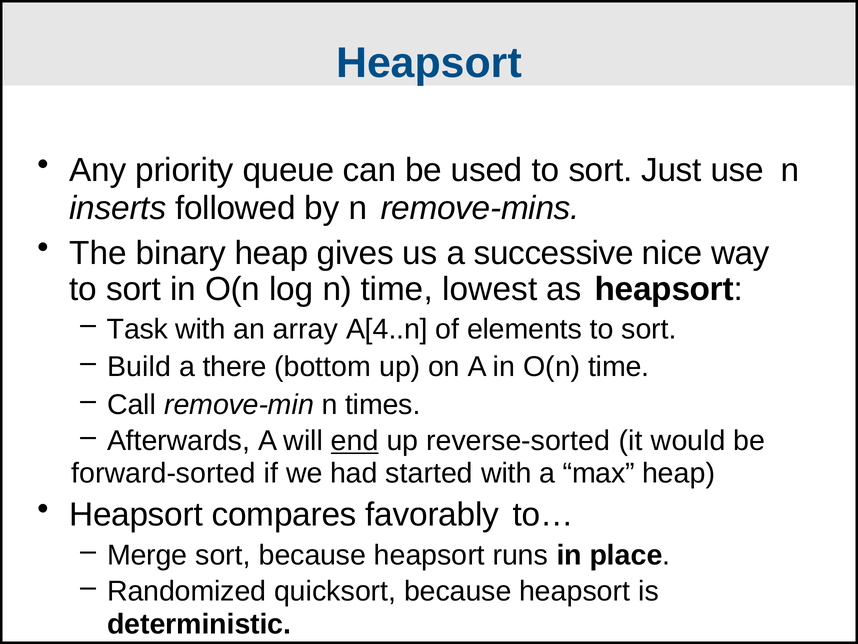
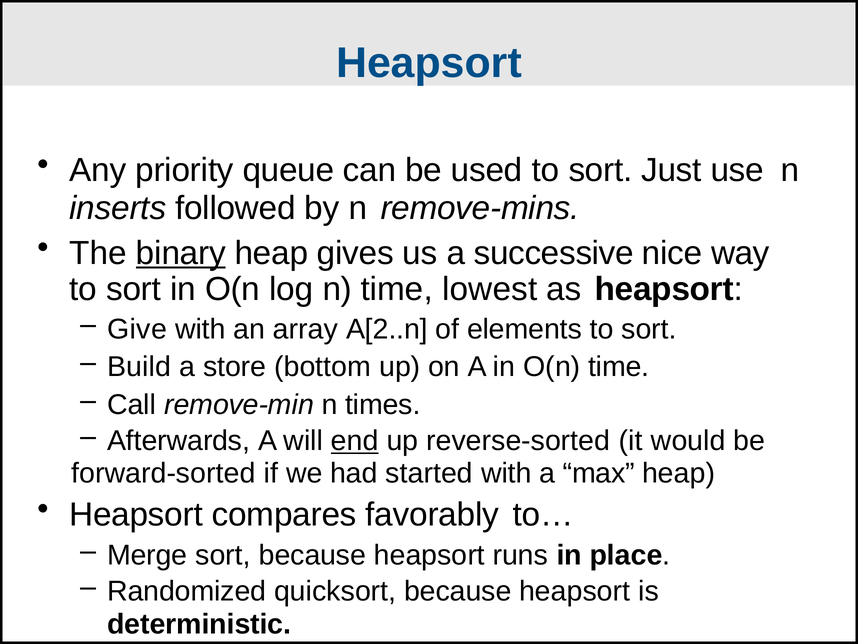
binary underline: none -> present (181, 253)
Task: Task -> Give (137, 329)
A[4..n: A[4..n -> A[2..n (387, 329)
there: there -> store (235, 367)
